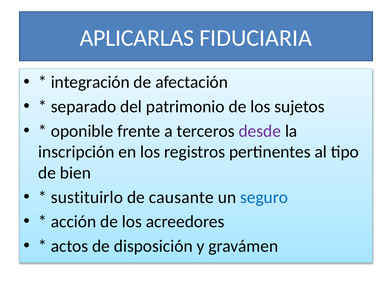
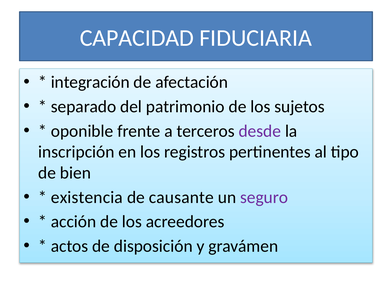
APLICARLAS: APLICARLAS -> CAPACIDAD (137, 38)
sustituirlo: sustituirlo -> existencia (87, 197)
seguro colour: blue -> purple (264, 197)
